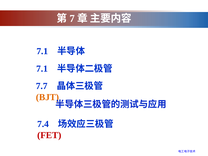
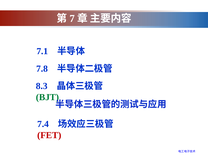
7.1: 7.1 -> 7.8 (42, 69)
7.7: 7.7 -> 8.3 (42, 86)
BJT colour: orange -> green (48, 97)
